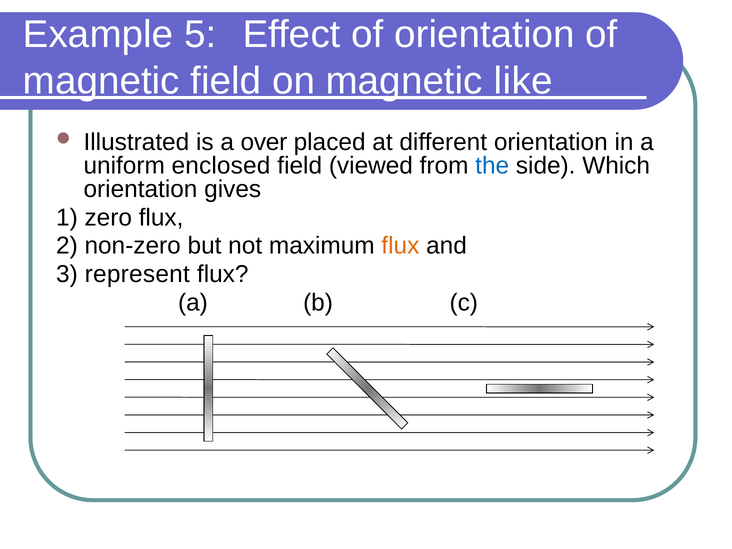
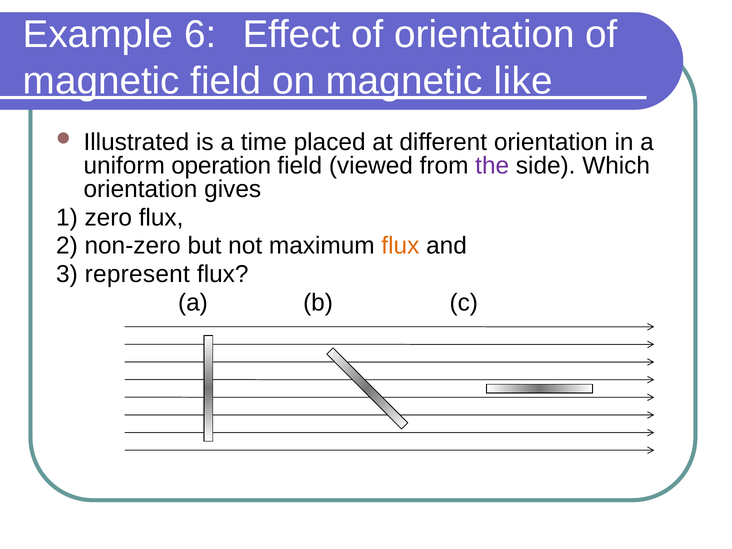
5: 5 -> 6 (200, 34)
over: over -> time (264, 142)
enclosed: enclosed -> operation (221, 166)
the colour: blue -> purple (492, 166)
